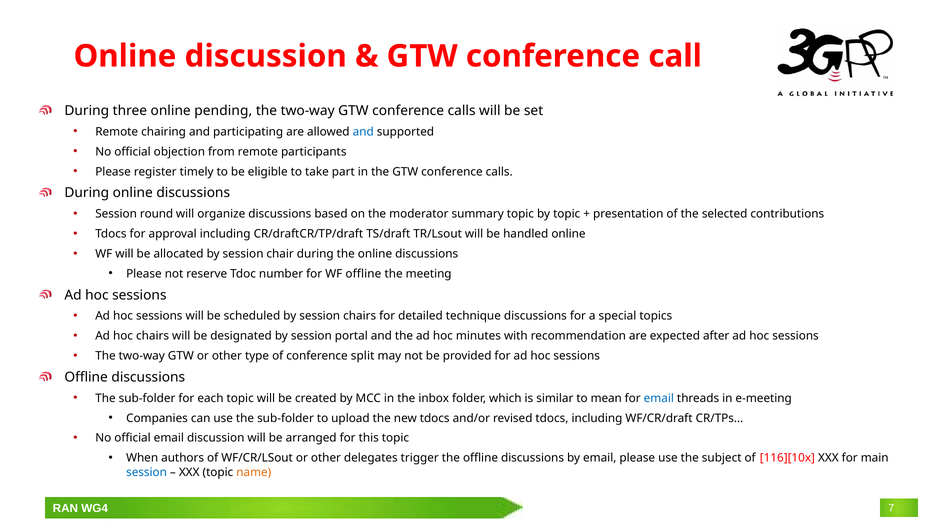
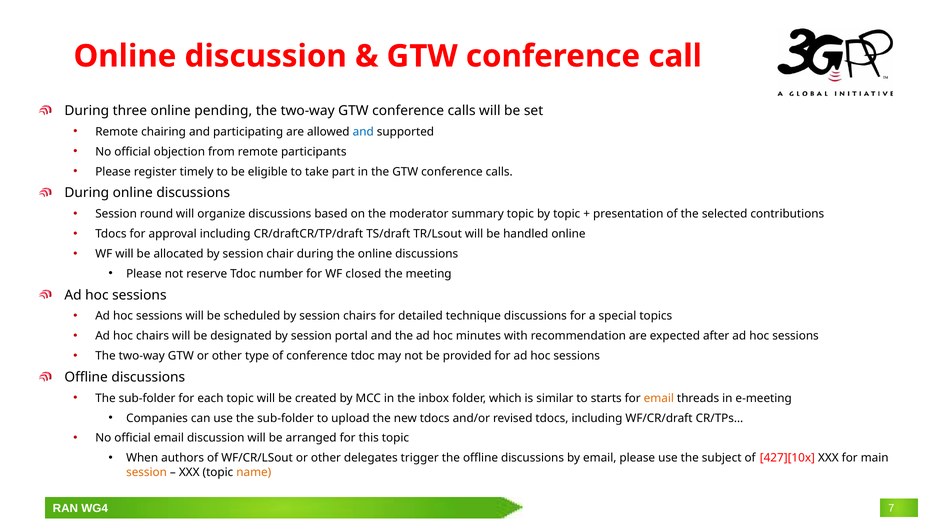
WF offline: offline -> closed (363, 274)
conference split: split -> tdoc (363, 356)
mean: mean -> starts (606, 399)
email colour: blue -> orange (659, 399)
116][10x: 116][10x -> 427][10x (787, 459)
session colour: blue -> orange (147, 473)
